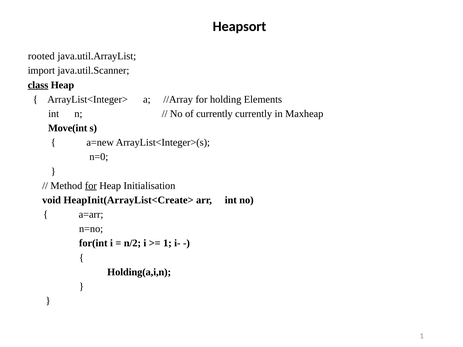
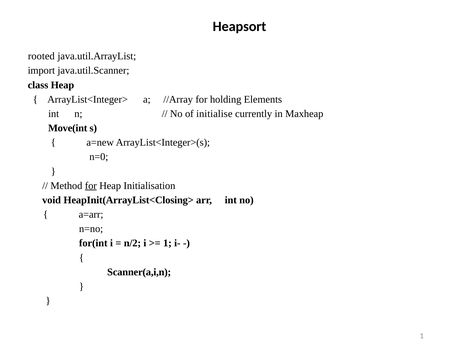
class underline: present -> none (38, 85)
of currently: currently -> initialise (214, 114)
HeapInit(ArrayList<Create>: HeapInit(ArrayList<Create> -> HeapInit(ArrayList<Closing> (129, 200)
Holding(a,i,n: Holding(a,i,n -> Scanner(a,i,n (139, 272)
